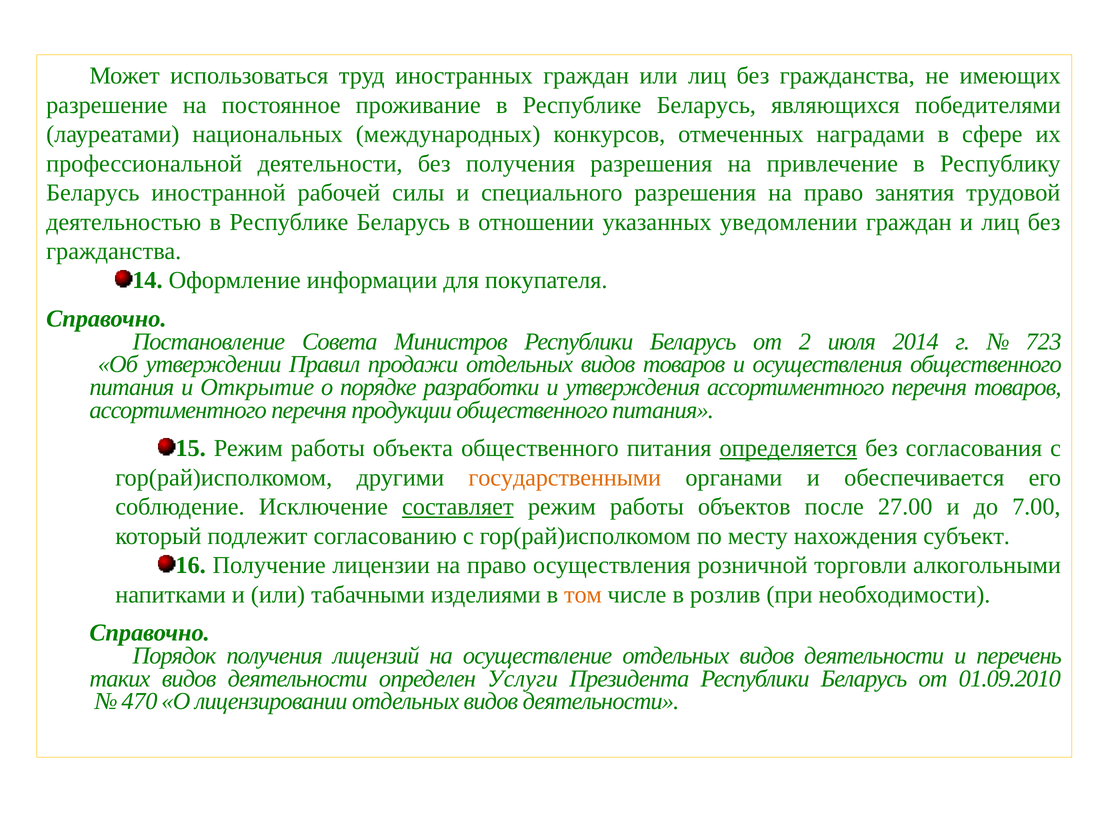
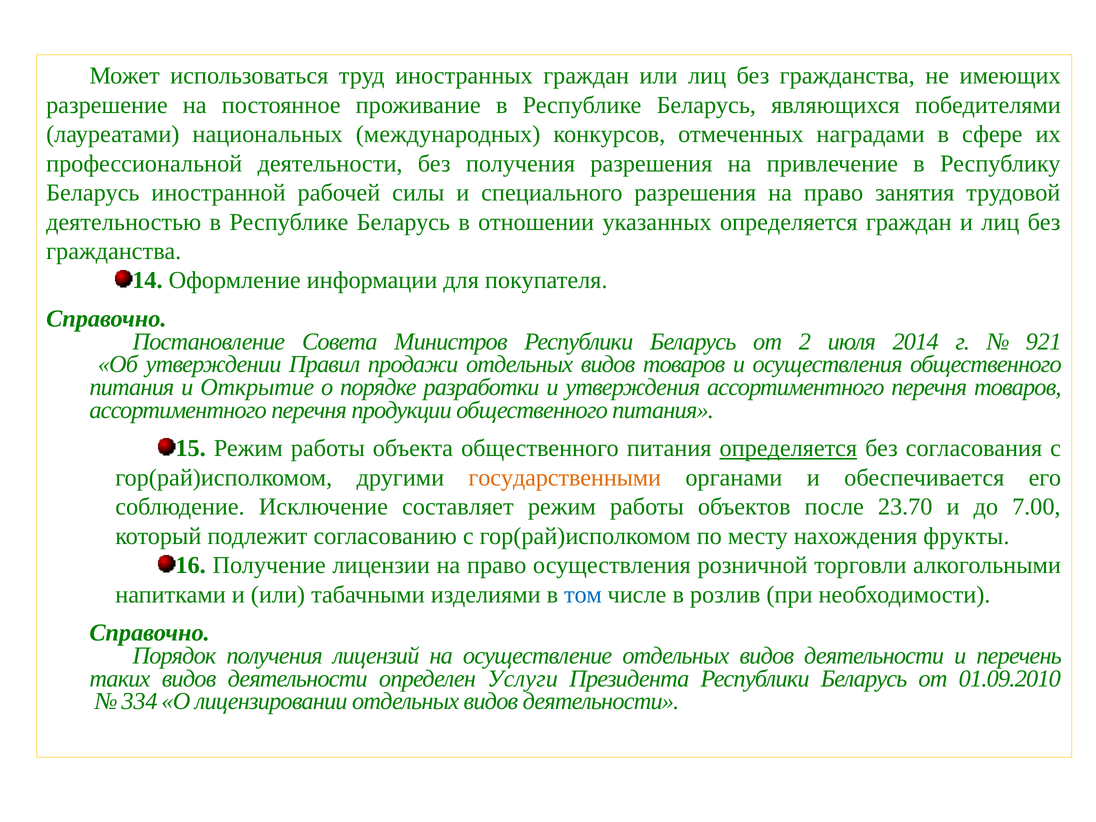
указанных уведомлении: уведомлении -> определяется (789, 222)
723: 723 -> 921 (1044, 342)
составляет underline: present -> none (458, 507)
27.00: 27.00 -> 23.70 (905, 507)
субъект: субъект -> фрукты (966, 536)
том colour: orange -> blue (583, 595)
470: 470 -> 334 (140, 701)
